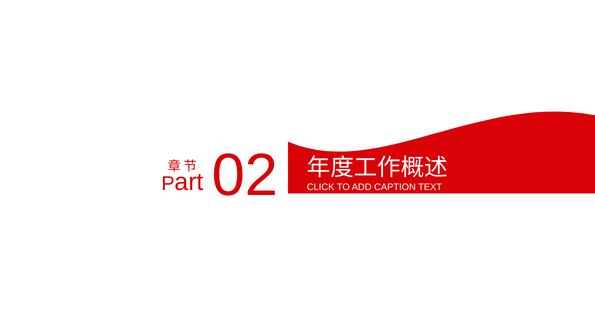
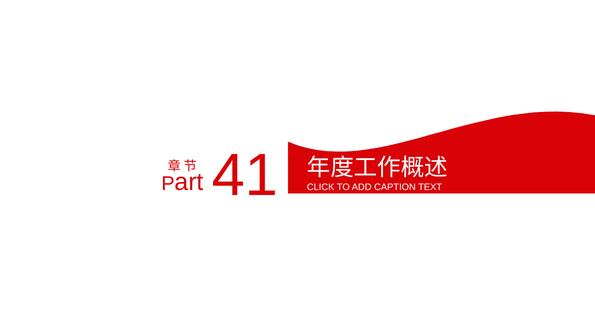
02: 02 -> 41 (245, 175)
